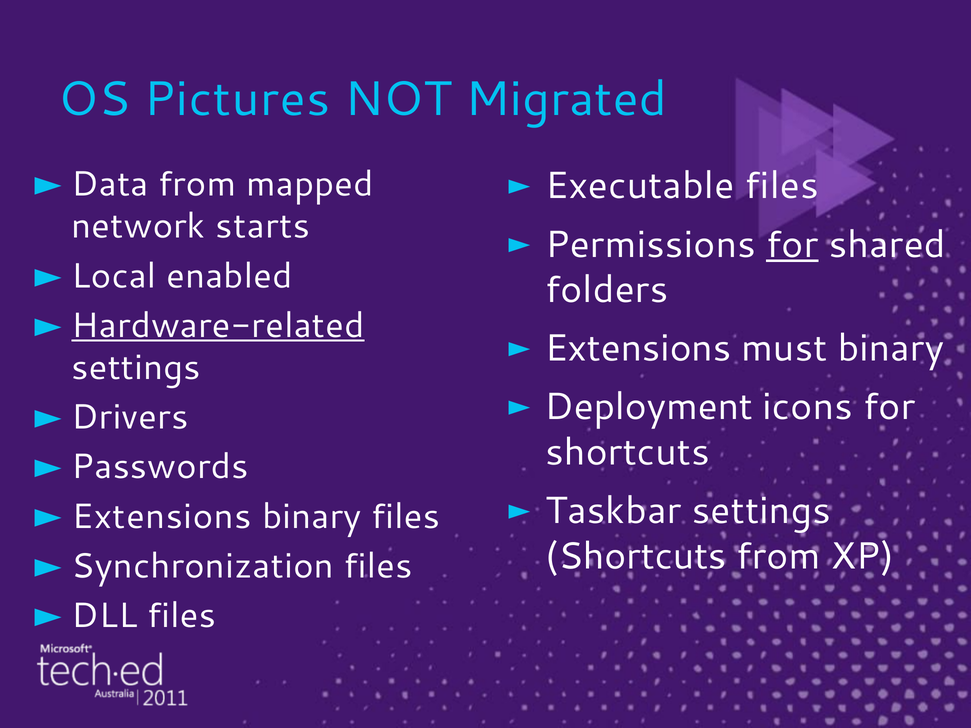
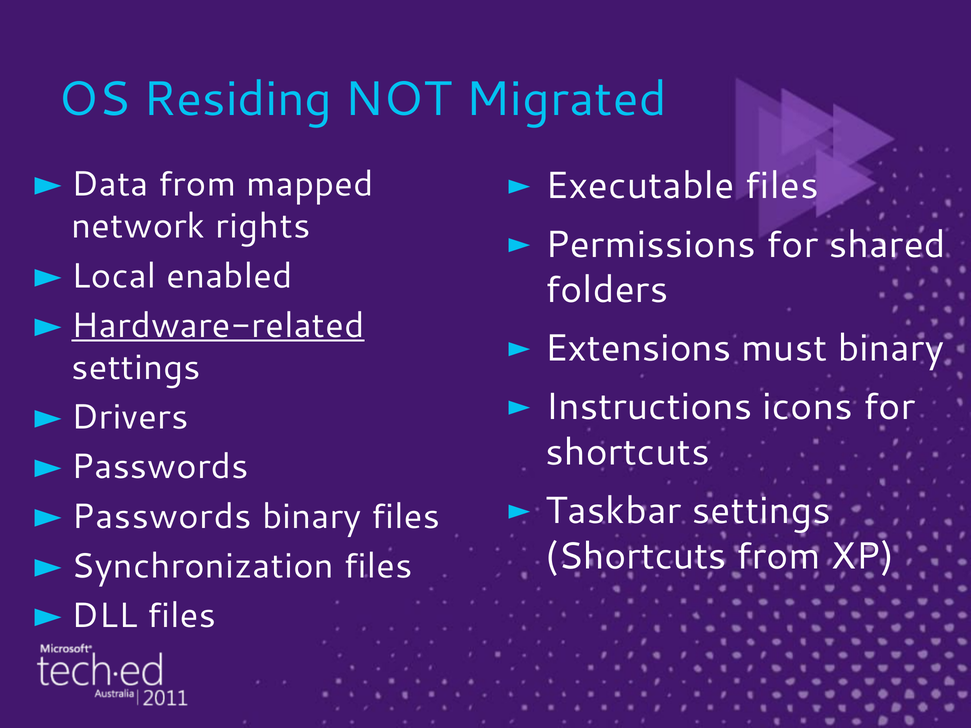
Pictures: Pictures -> Residing (238, 99)
starts: starts -> rights (263, 226)
for underline: present -> none (792, 245)
Deployment: Deployment -> Instructions (649, 407)
Extensions: Extensions -> Passwords (162, 517)
